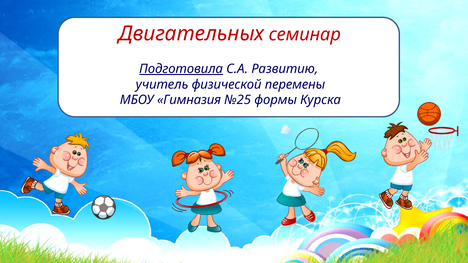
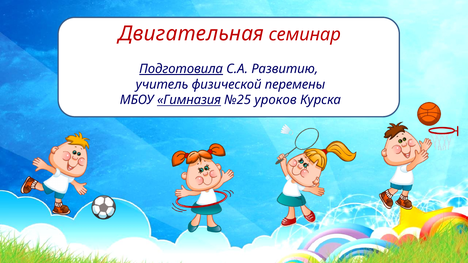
Двигательных: Двигательных -> Двигательная (191, 34)
Гимназия underline: none -> present (189, 100)
формы: формы -> уроков (276, 100)
